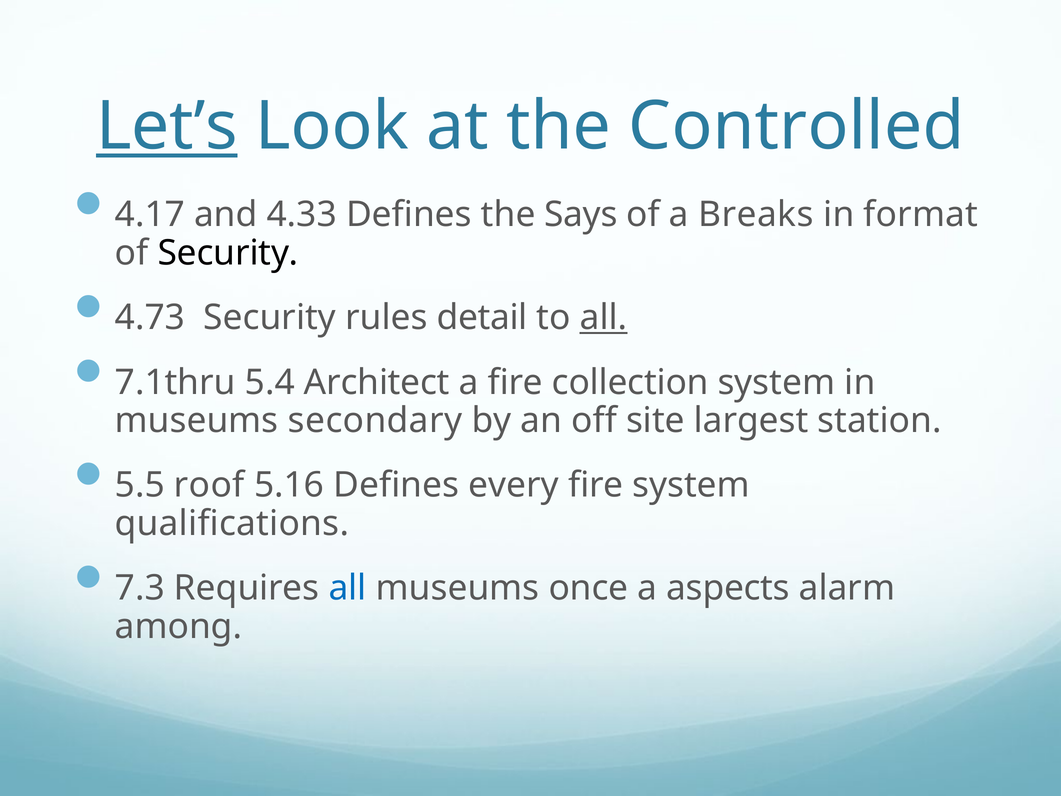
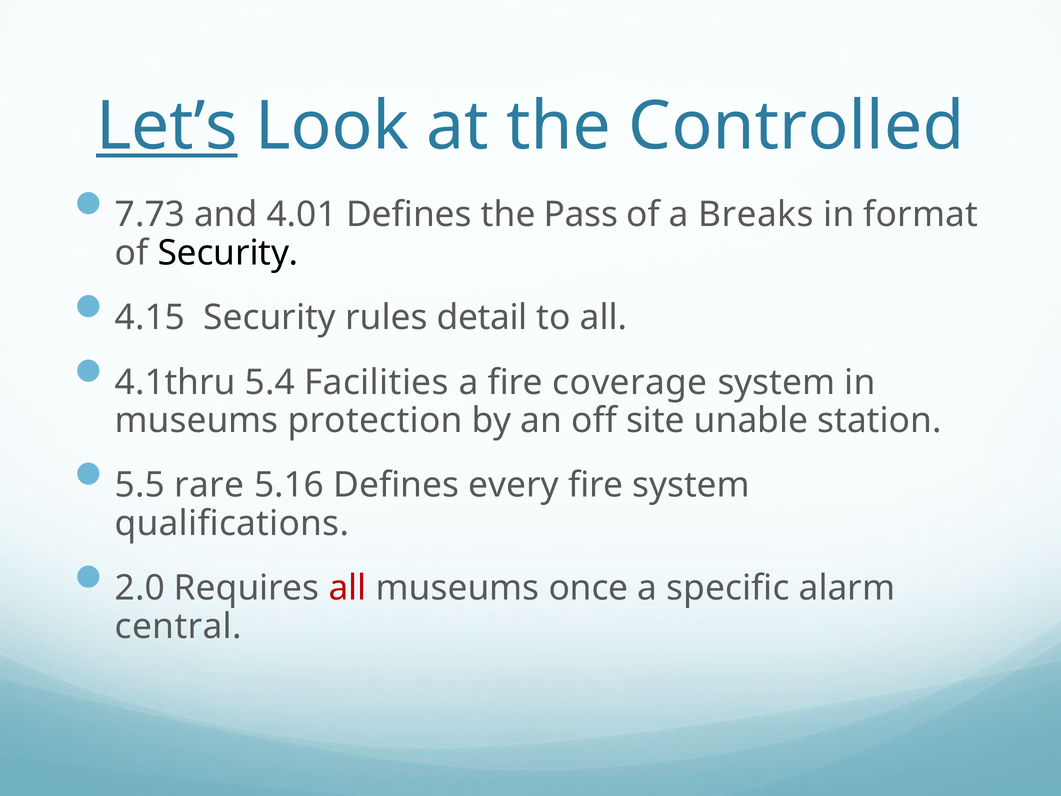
4.17: 4.17 -> 7.73 (150, 215)
4.33: 4.33 -> 4.01 (302, 215)
Says: Says -> Pass (581, 215)
4.73: 4.73 -> 4.15 (150, 318)
all underline: present -> none (604, 318)
7.1thru: 7.1thru -> 4.1thru (175, 382)
Architect: Architect -> Facilities (376, 382)
collection: collection -> coverage (630, 382)
secondary: secondary -> protection (375, 420)
largest: largest -> unable (751, 420)
roof: roof -> rare (209, 485)
7.3: 7.3 -> 2.0 (140, 588)
all colour: blue -> red (348, 588)
aspects: aspects -> specific (728, 588)
among: among -> central (178, 626)
